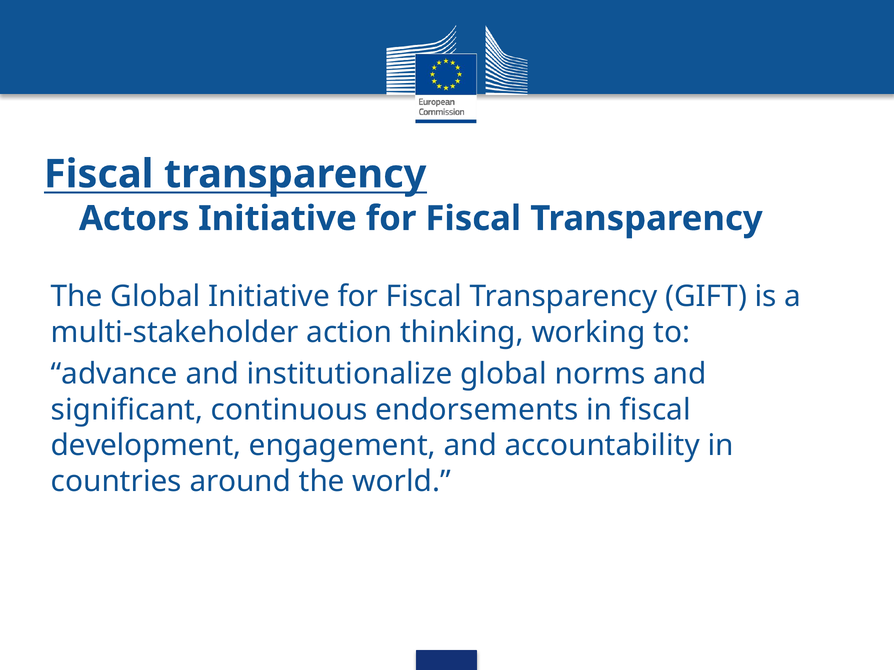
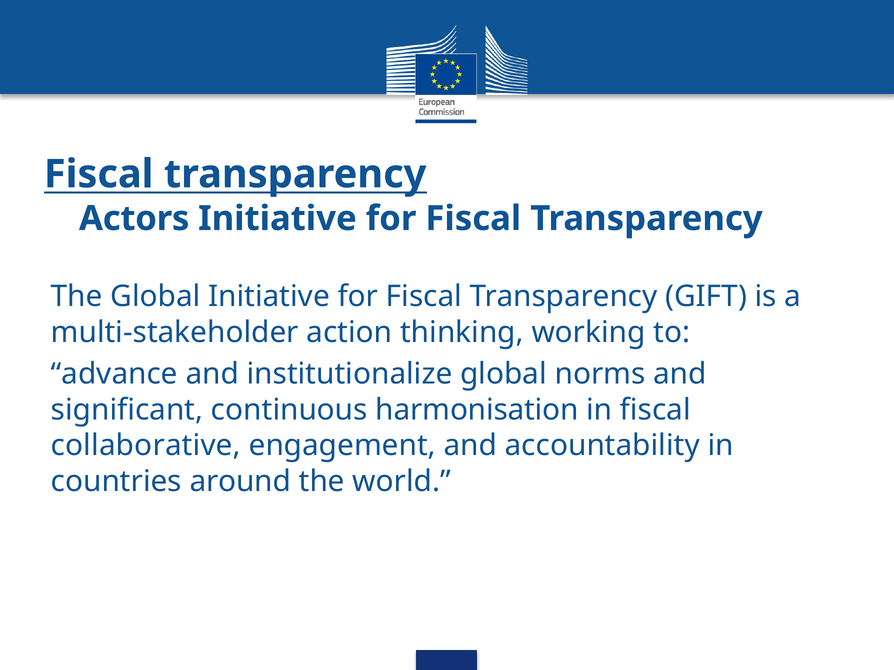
endorsements: endorsements -> harmonisation (477, 410)
development: development -> collaborative (146, 446)
